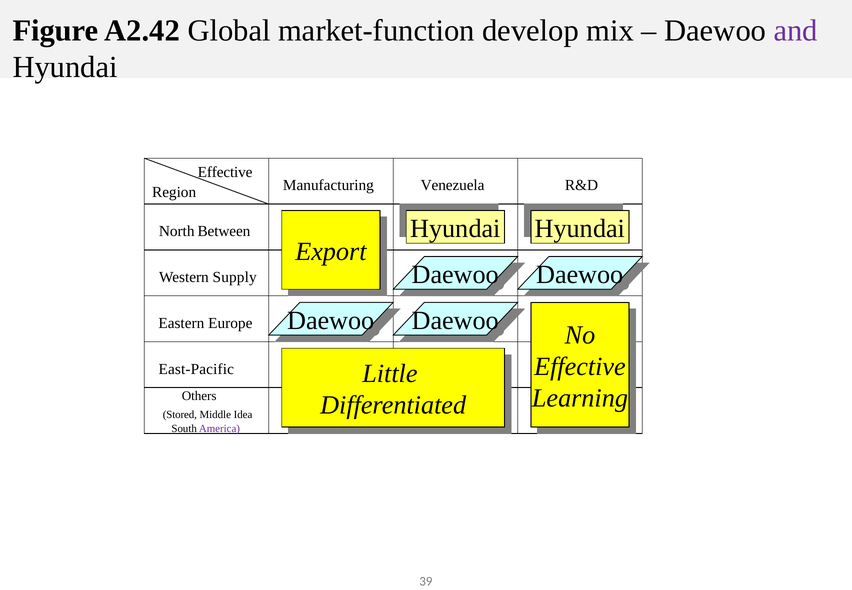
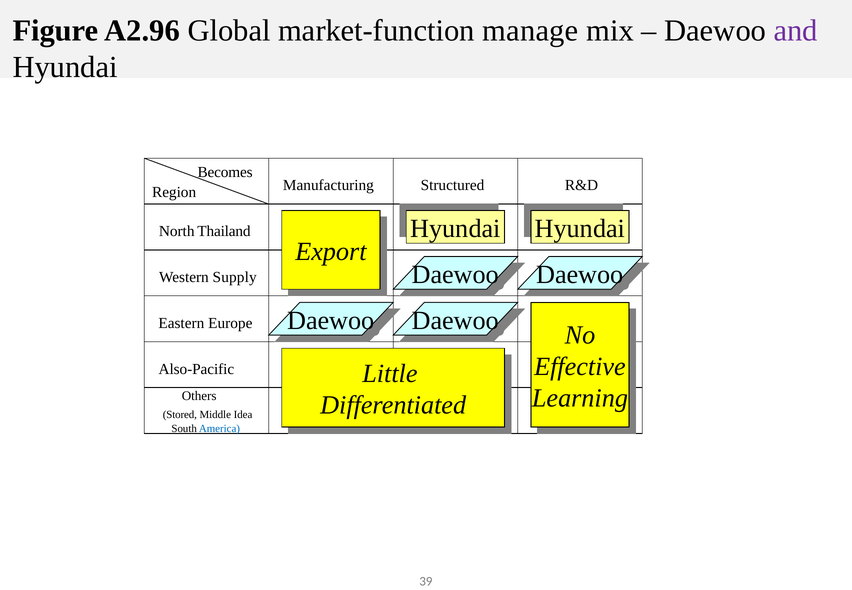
A2.42: A2.42 -> A2.96 (142, 30)
develop: develop -> manage (530, 30)
Effective: Effective -> Becomes (225, 172)
Venezuela: Venezuela -> Structured (452, 185)
Between: Between -> Thailand (224, 231)
East-Pacific: East-Pacific -> Also-Pacific (196, 369)
America colour: purple -> blue (219, 428)
